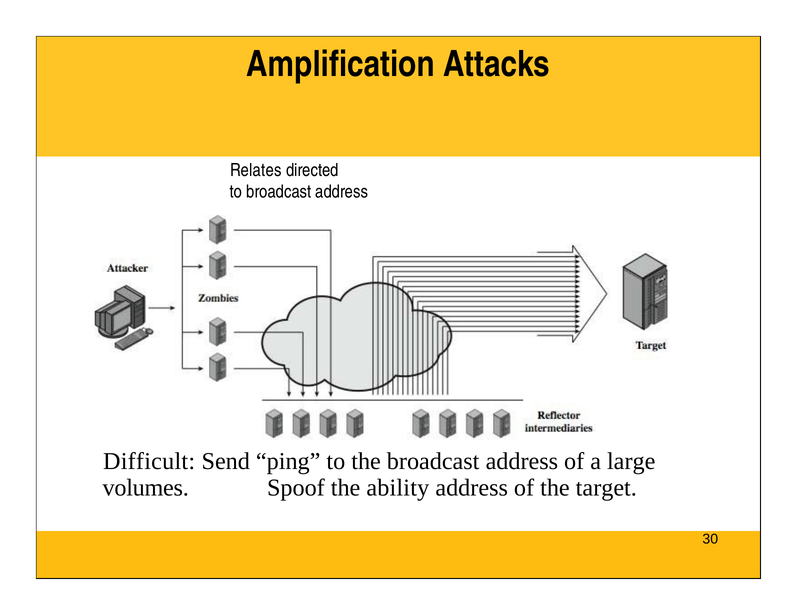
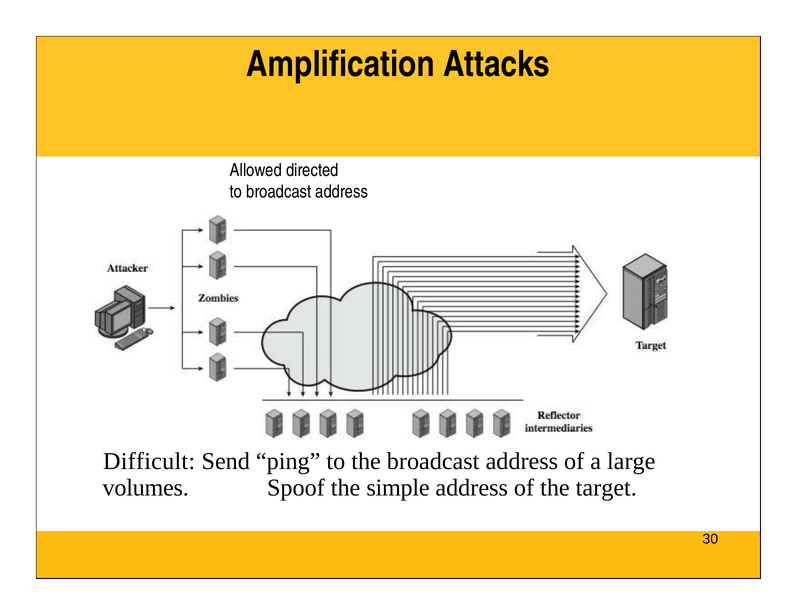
Relates: Relates -> Allowed (256, 170)
ability: ability -> simple (398, 488)
